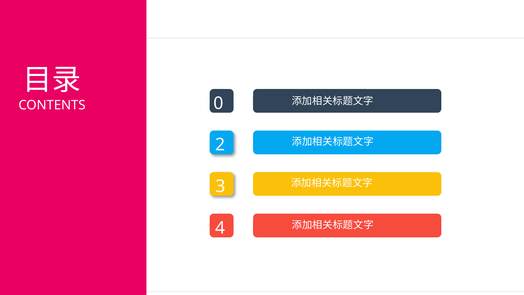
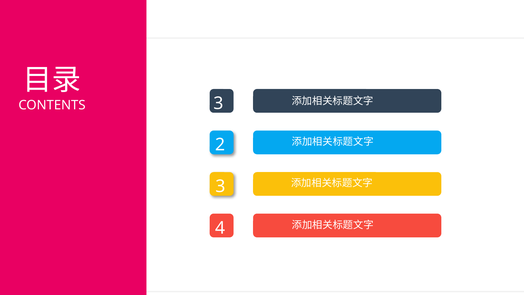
CONTENTS 0: 0 -> 3 (219, 103)
